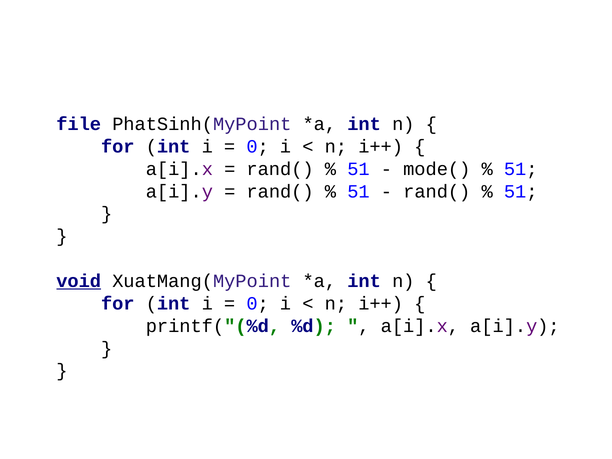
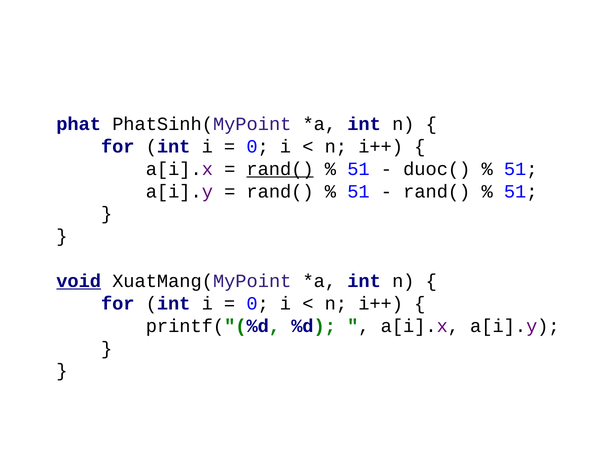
file: file -> phat (79, 124)
rand( underline: none -> present (280, 169)
mode(: mode( -> duoc( (437, 169)
